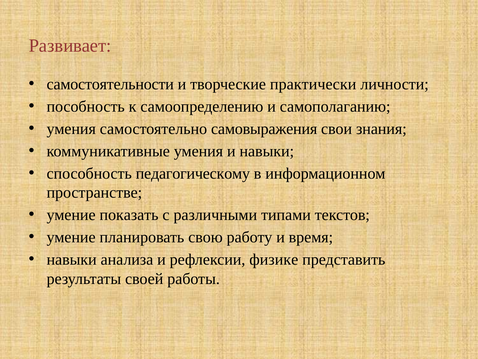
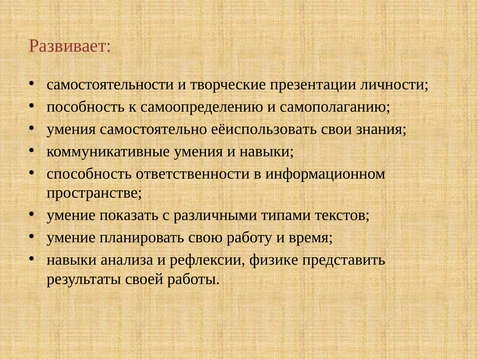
практически: практически -> презентации (313, 84)
самовыражения: самовыражения -> еёиспользовать (264, 129)
педагогическому: педагогическому -> ответственности (193, 173)
